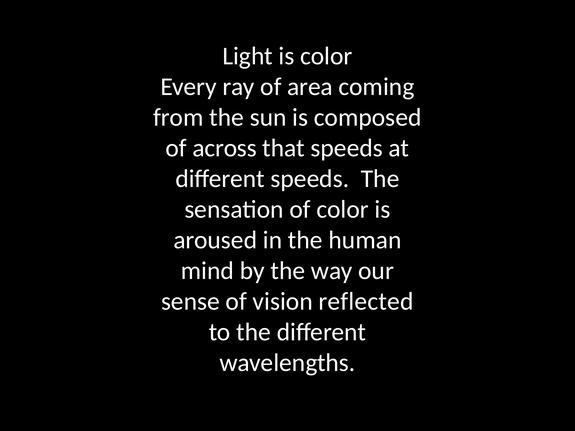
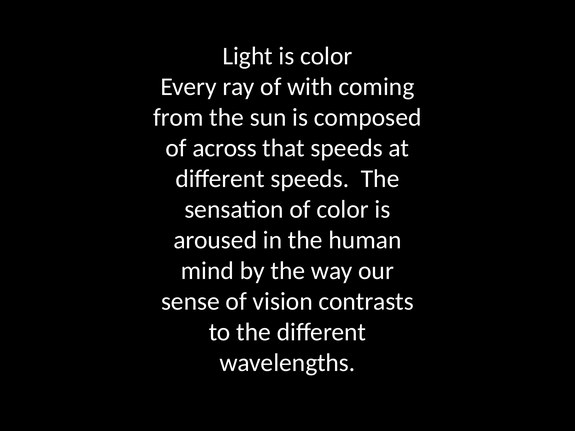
area: area -> with (310, 87)
reflected: reflected -> contrasts (366, 301)
